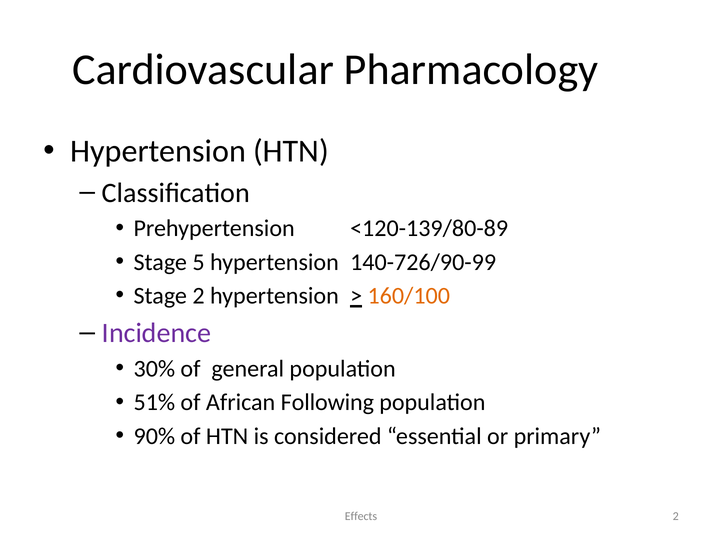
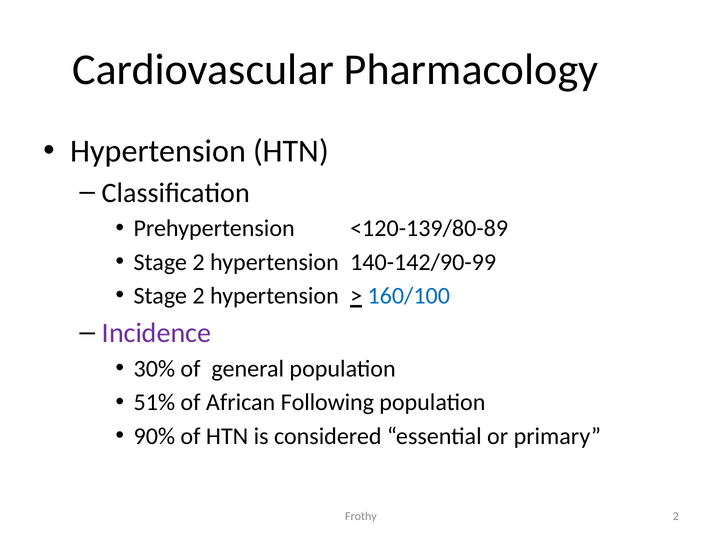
5: 5 -> 2 (198, 262)
140-726/90-99: 140-726/90-99 -> 140-142/90-99 (423, 262)
160/100 colour: orange -> blue (409, 296)
Effects: Effects -> Frothy (361, 517)
